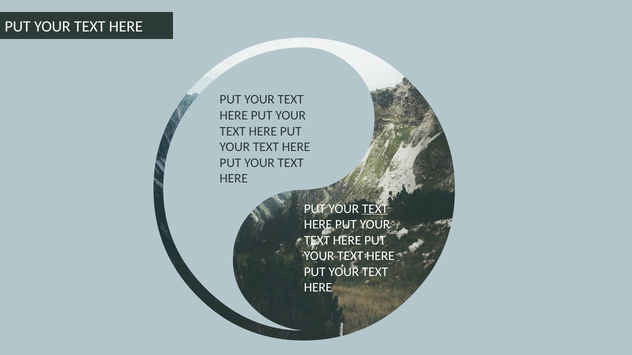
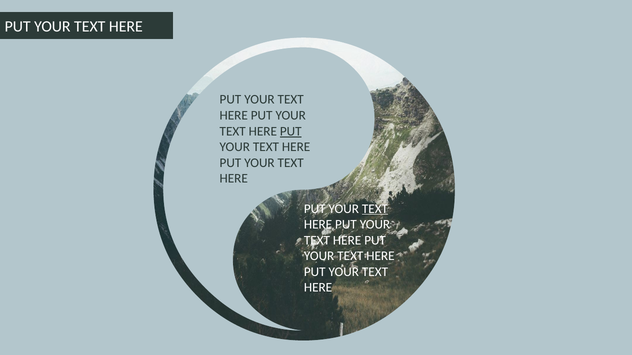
PUT underline: none -> present (291, 131)
